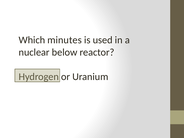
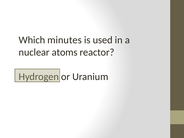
below: below -> atoms (65, 52)
